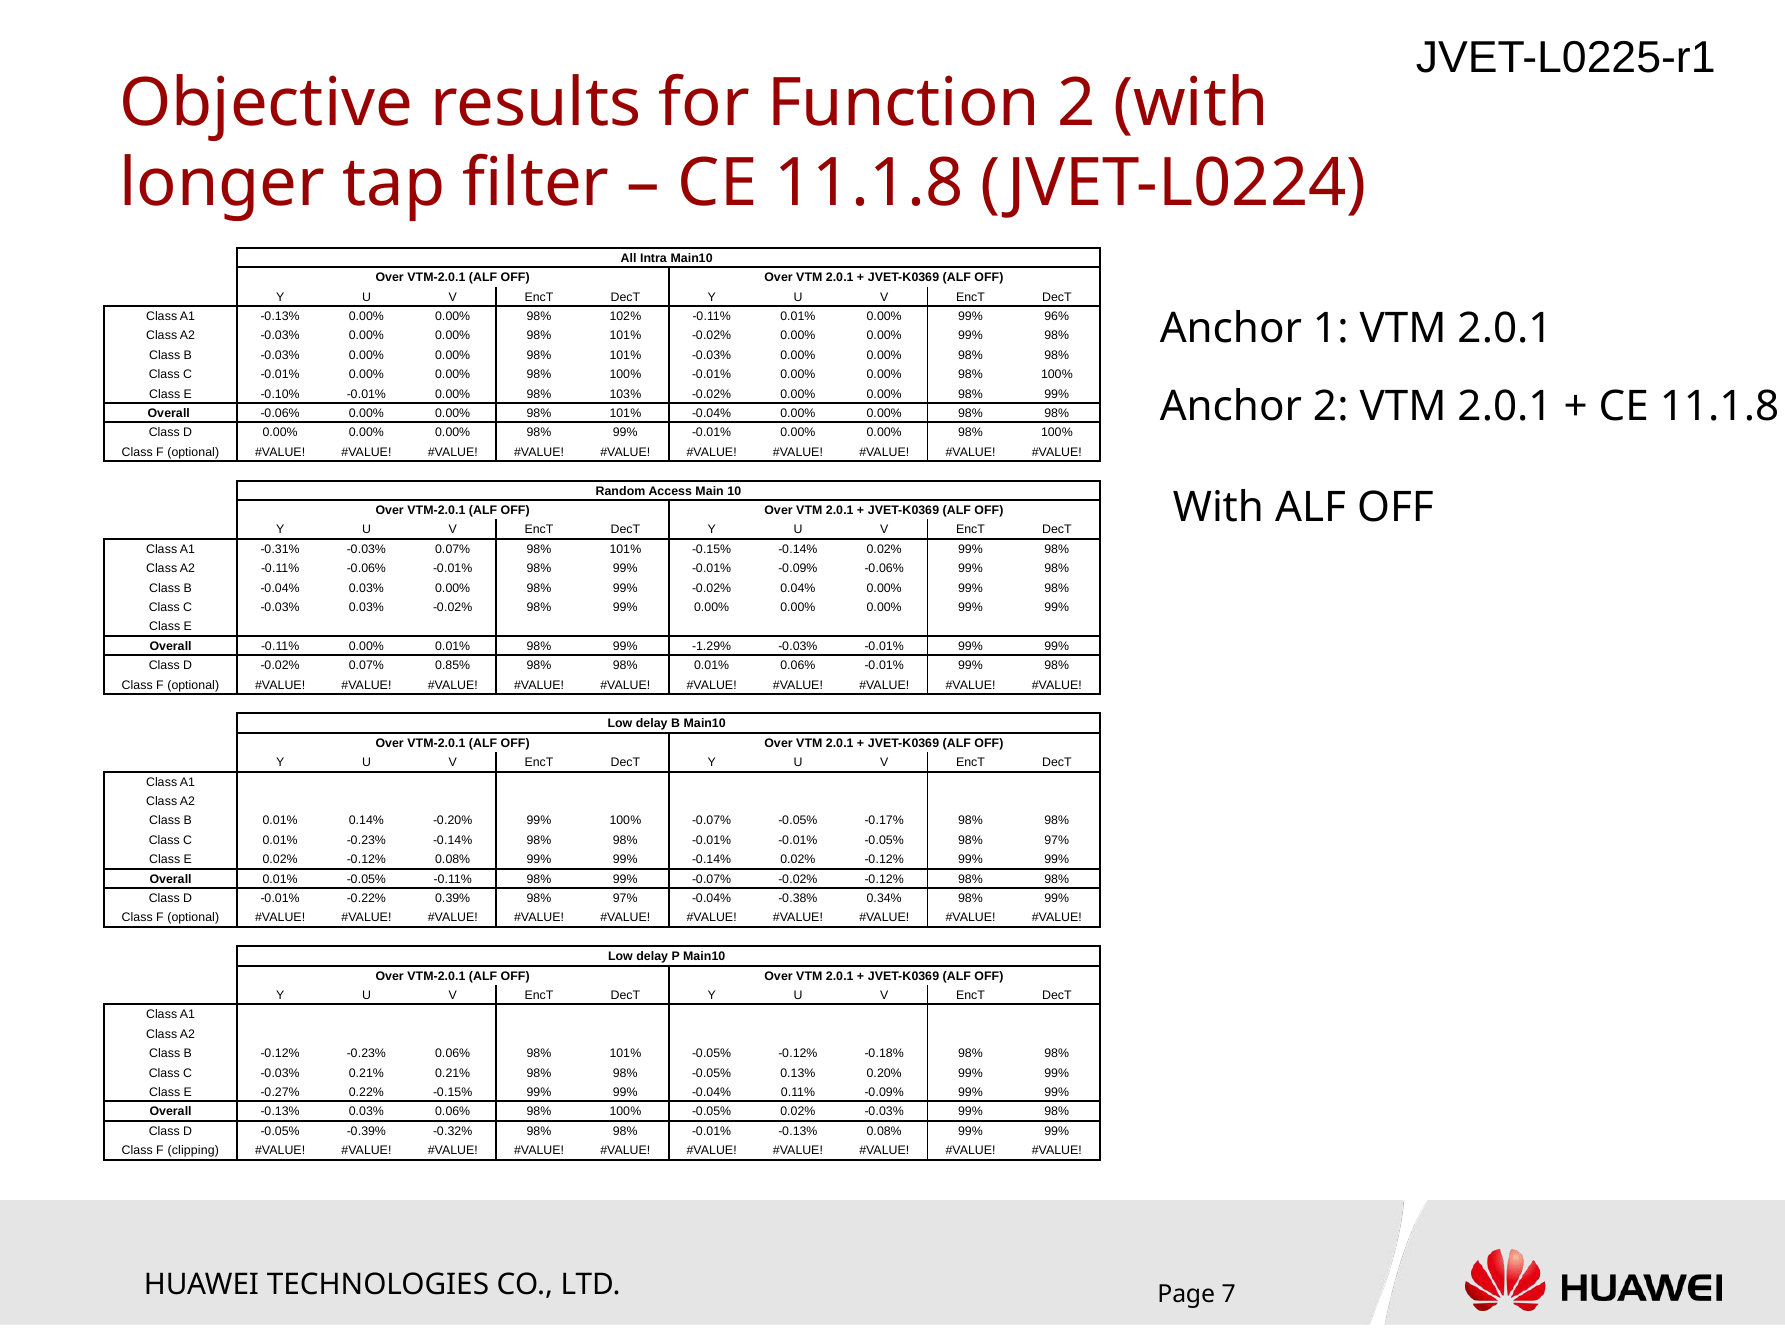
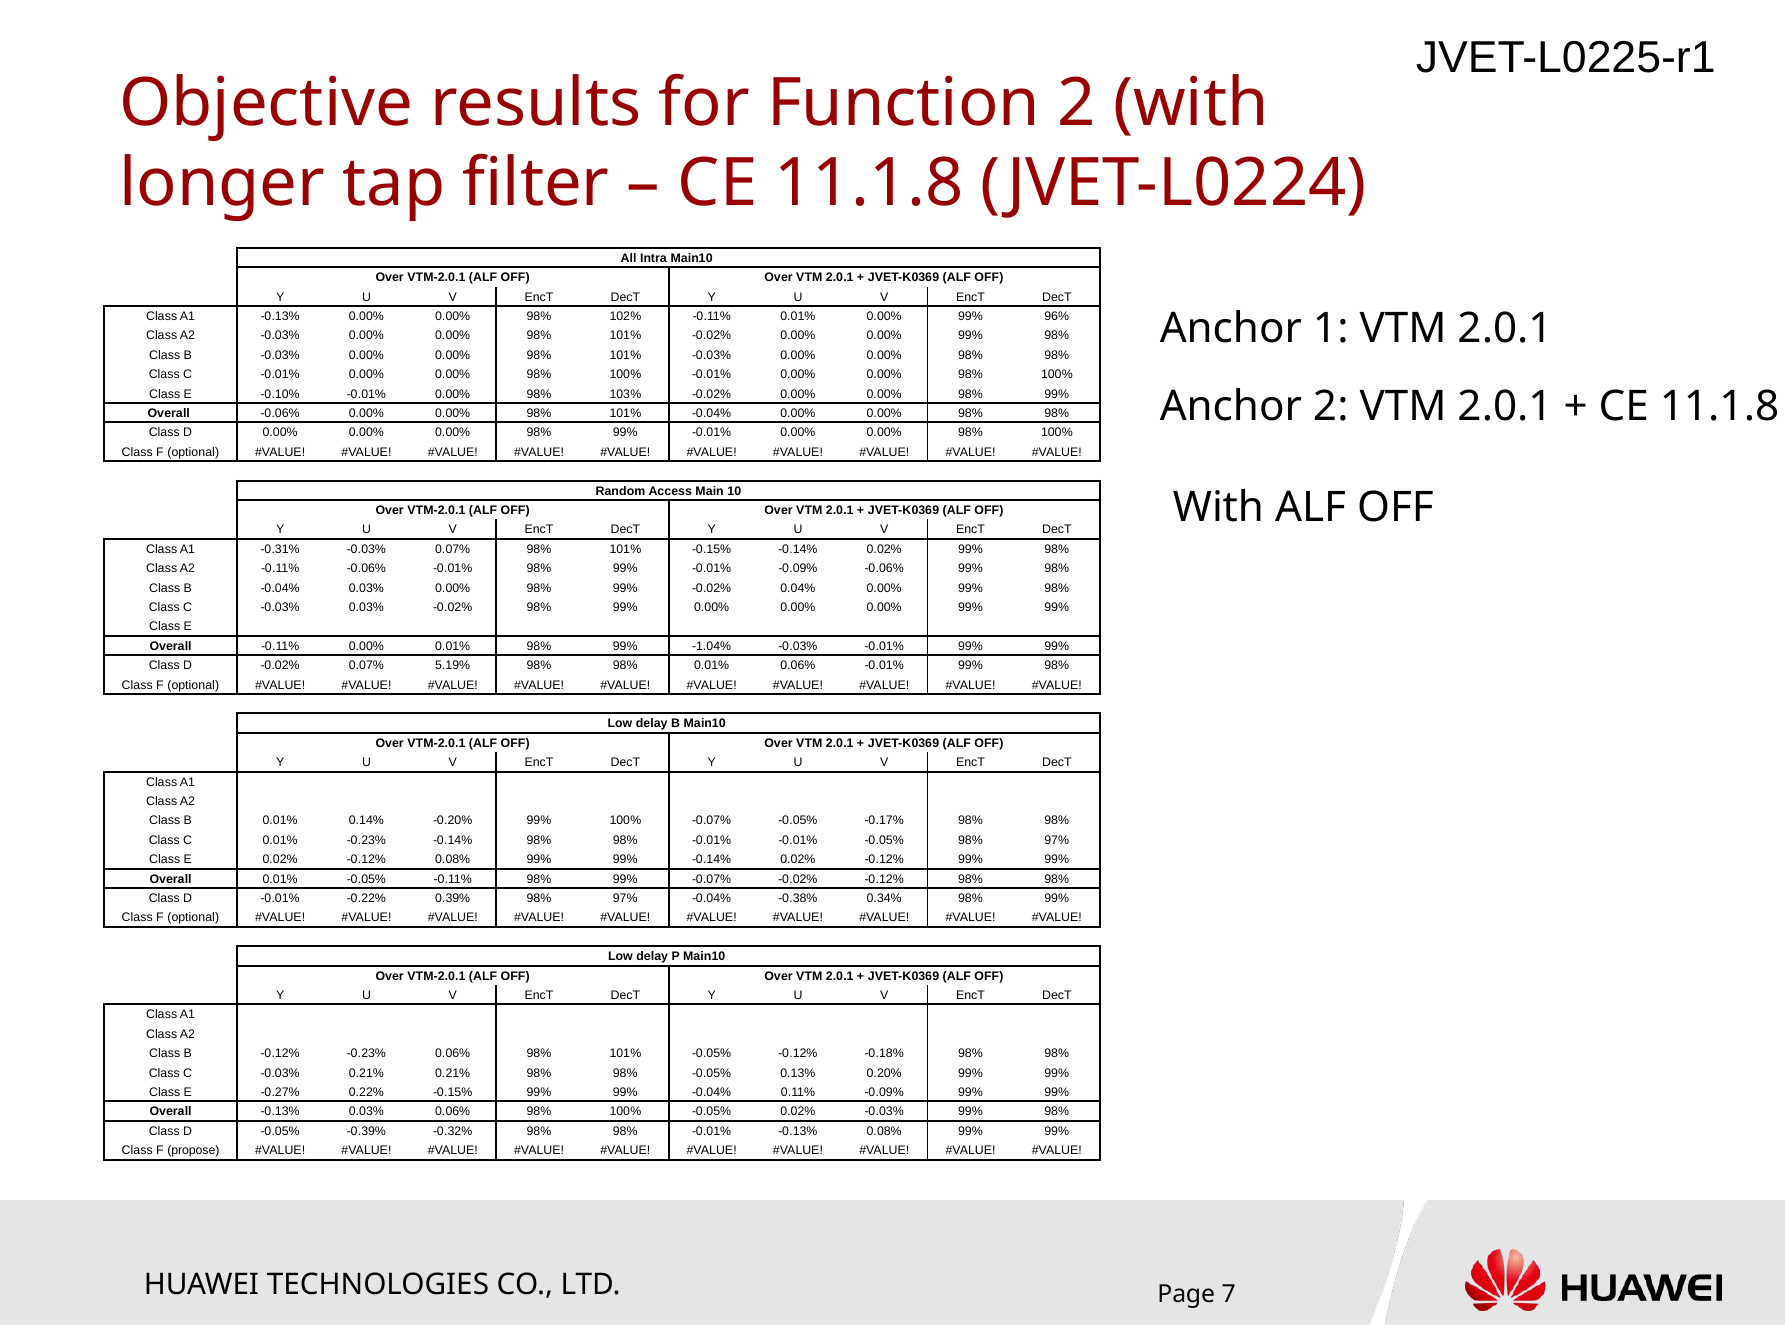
-1.29%: -1.29% -> -1.04% (712, 646)
0.85%: 0.85% -> 5.19% (453, 666)
clipping: clipping -> propose (193, 1150)
